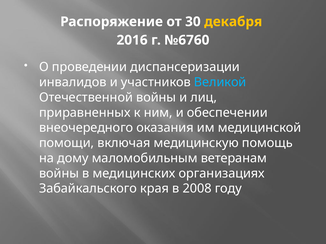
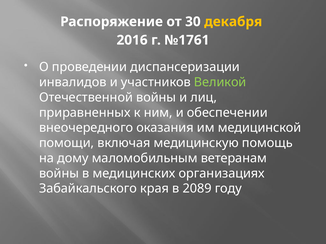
№6760: №6760 -> №1761 (187, 40)
Великой colour: light blue -> light green (220, 82)
2008: 2008 -> 2089 (197, 189)
